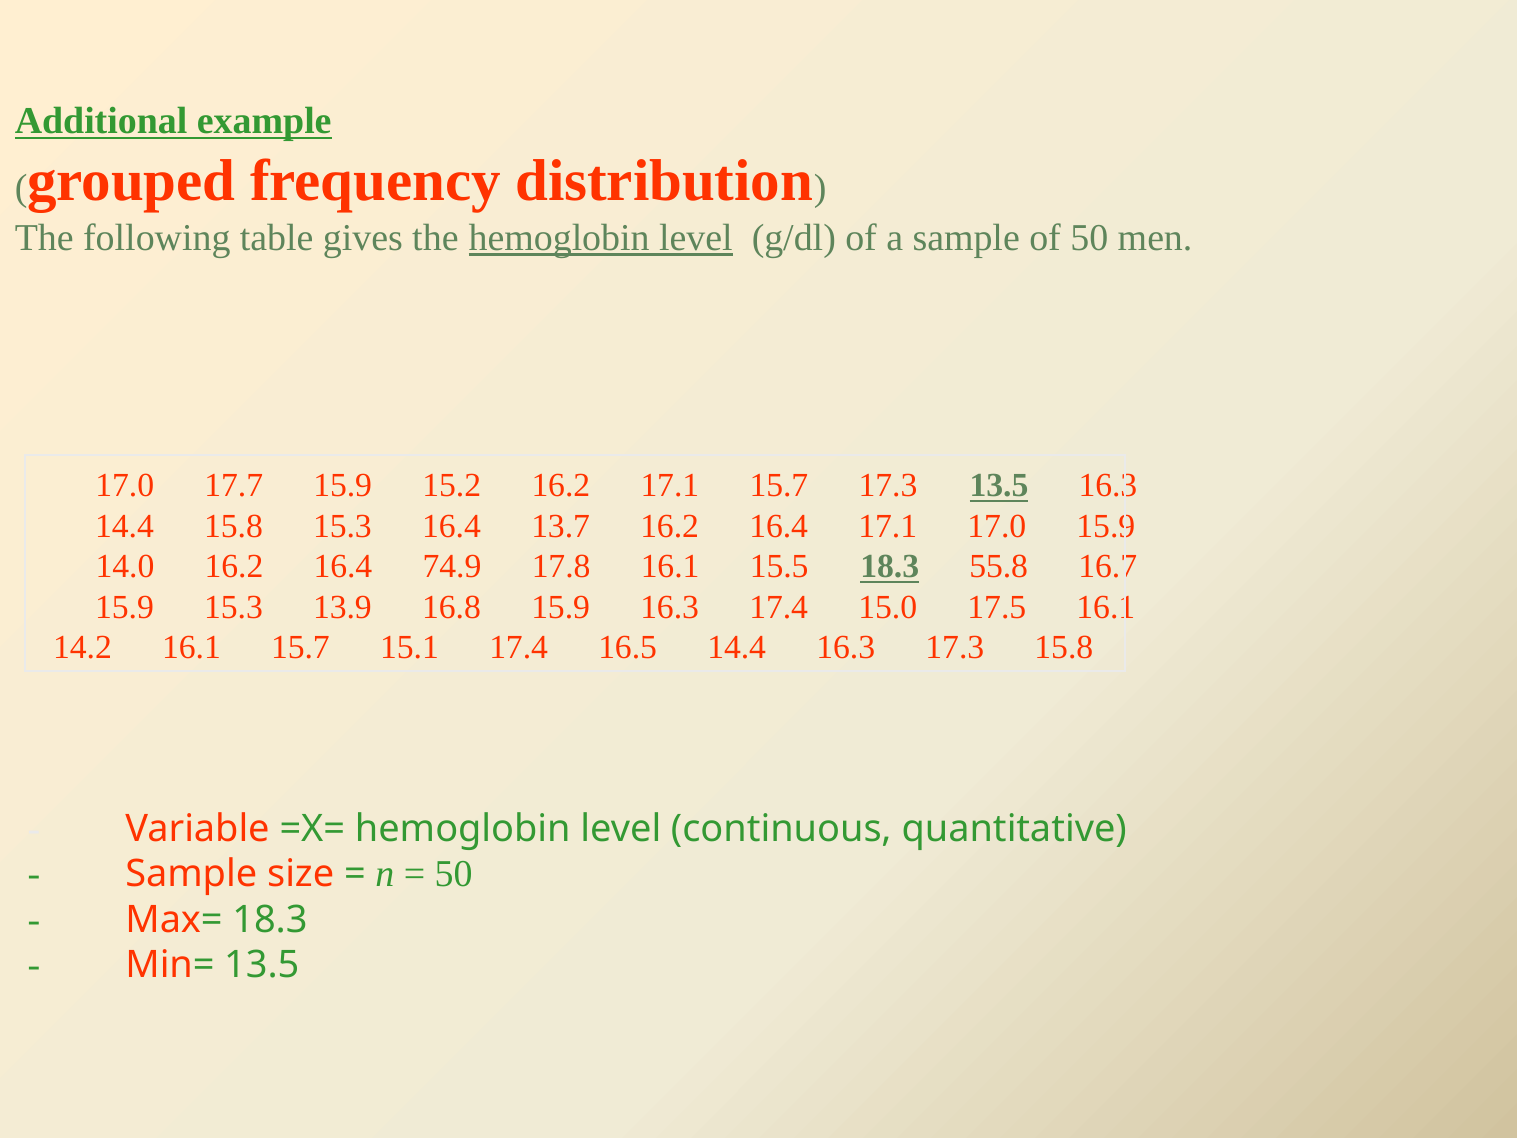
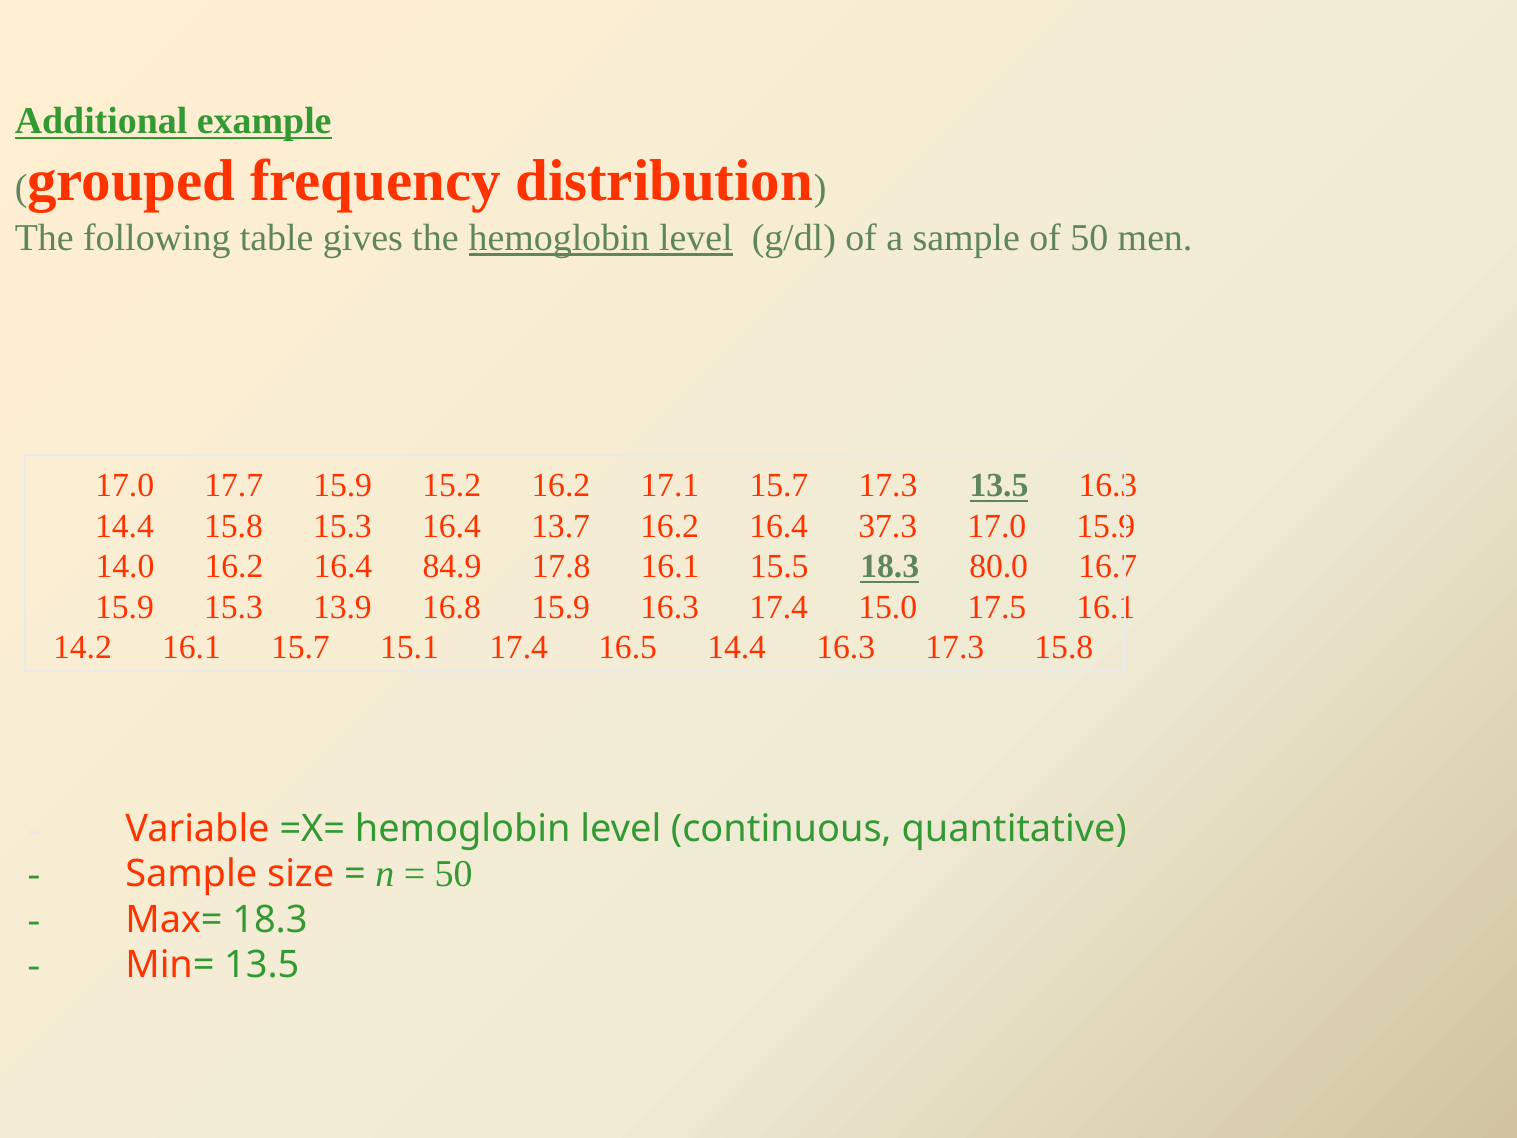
16.4 17.1: 17.1 -> 37.3 (888, 526)
74.9: 74.9 -> 84.9 (452, 567)
55.8: 55.8 -> 80.0 (999, 567)
